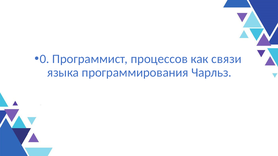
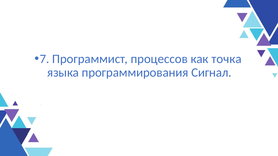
0: 0 -> 7 (45, 59)
связи: связи -> точка (226, 59)
Чарльз: Чарльз -> Сигнал (211, 73)
